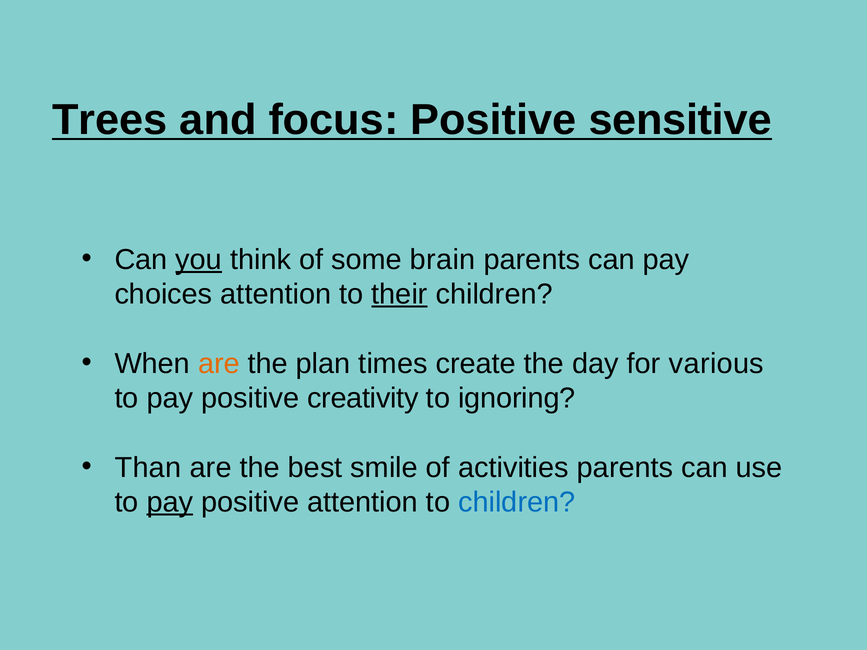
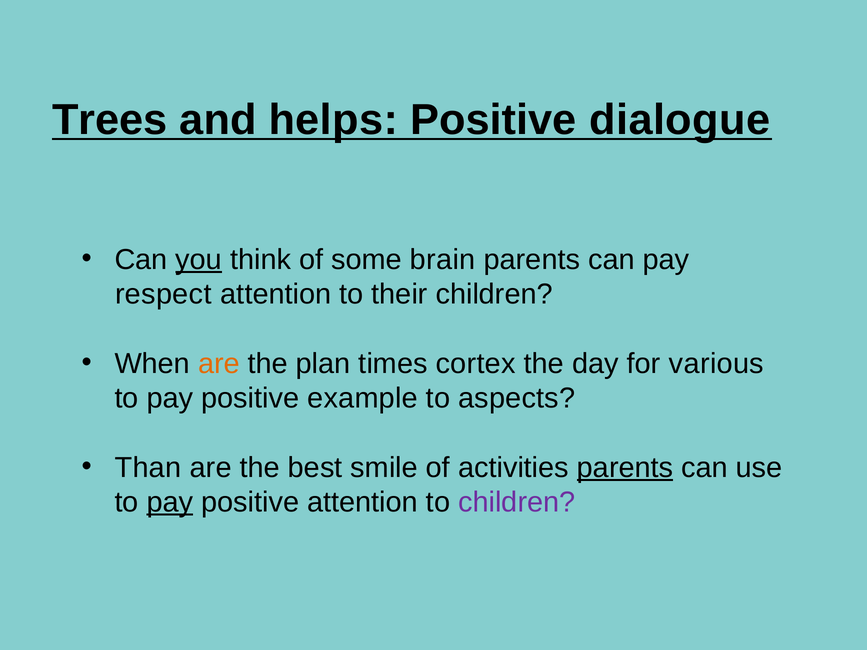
focus: focus -> helps (333, 120)
sensitive: sensitive -> dialogue (680, 120)
choices: choices -> respect (163, 294)
their underline: present -> none (399, 294)
create: create -> cortex (476, 364)
creativity: creativity -> example (363, 398)
ignoring: ignoring -> aspects (517, 398)
parents underline: none -> present (625, 468)
children colour: blue -> purple (517, 502)
